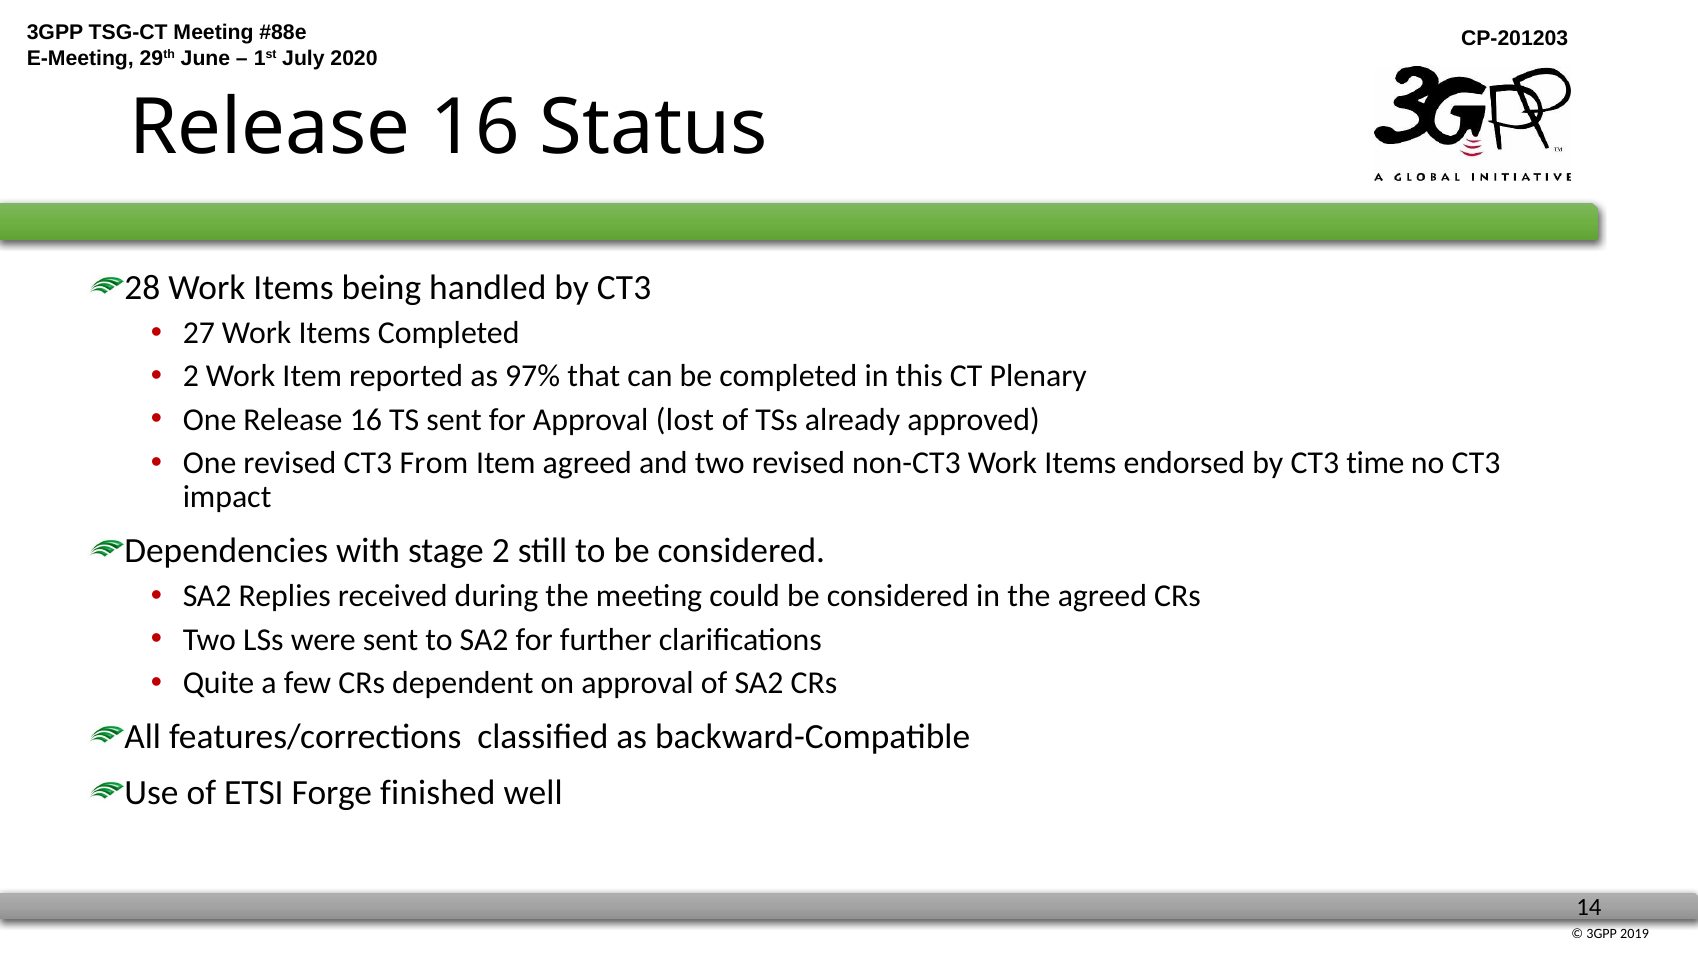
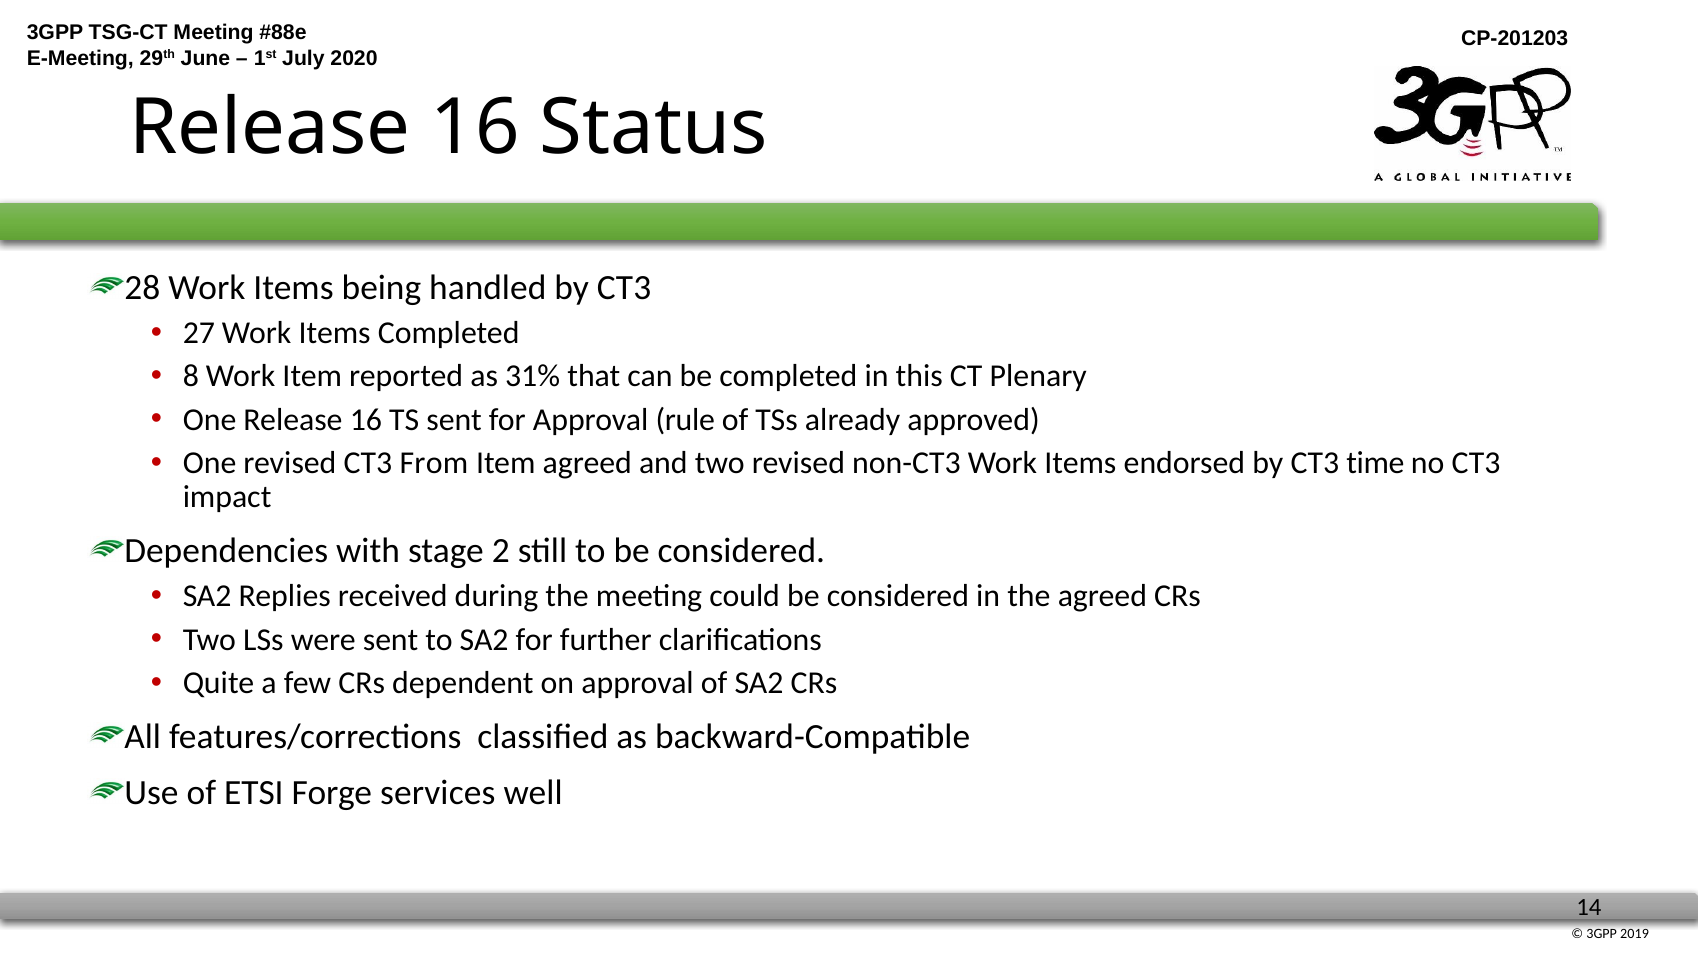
2: 2 -> 8 (191, 377)
97%: 97% -> 31% (533, 377)
lost: lost -> rule (685, 420)
finished: finished -> services (438, 793)
